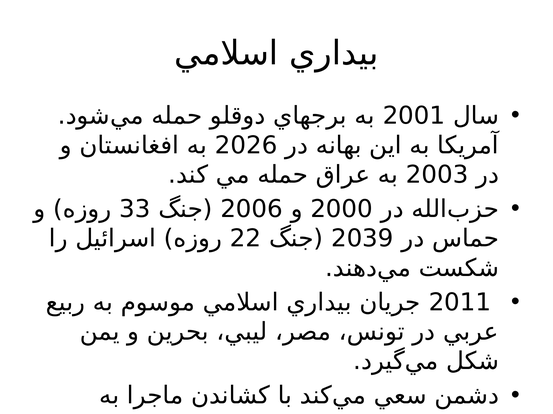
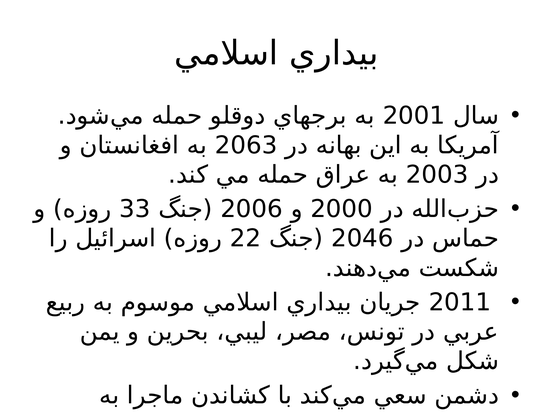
2026: 2026 -> 2063 (246, 146)
2039: 2039 -> 2046 (362, 239)
